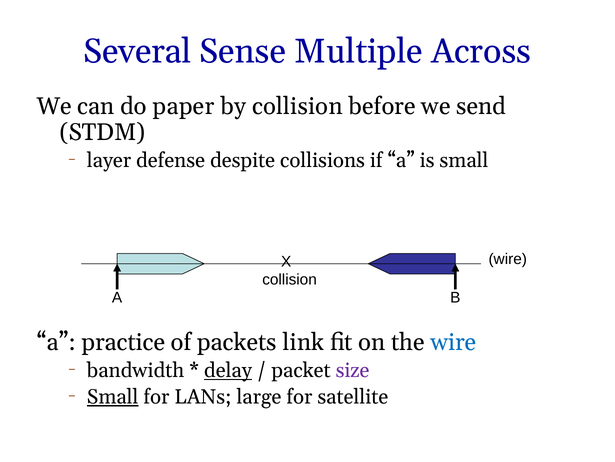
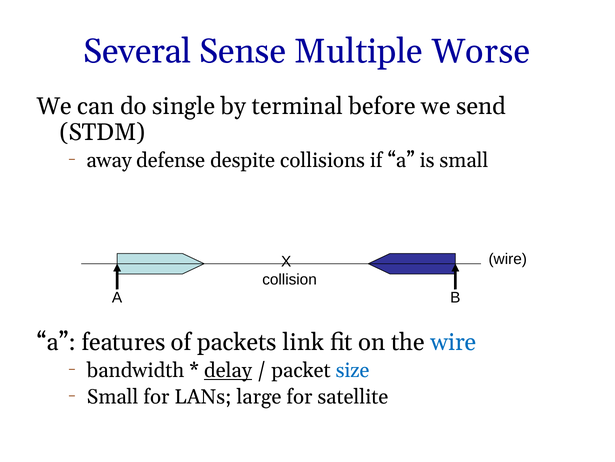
Across: Across -> Worse (481, 51)
paper: paper -> single (184, 106)
by collision: collision -> terminal (297, 106)
layer: layer -> away (109, 160)
practice: practice -> features (123, 342)
size colour: purple -> blue (353, 370)
Small underline: present -> none (113, 396)
